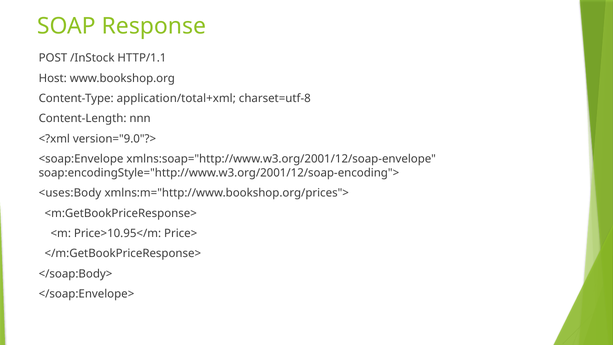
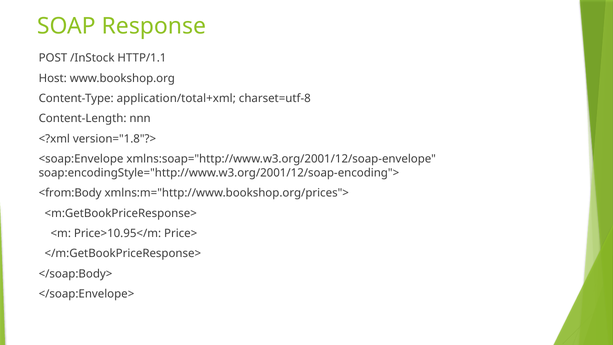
version="9.0"?>: version="9.0"?> -> version="1.8"?> (115, 139)
<uses:Body: <uses:Body -> <from:Body (70, 193)
